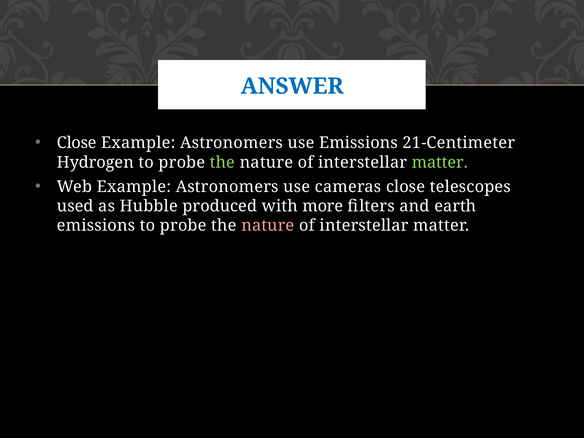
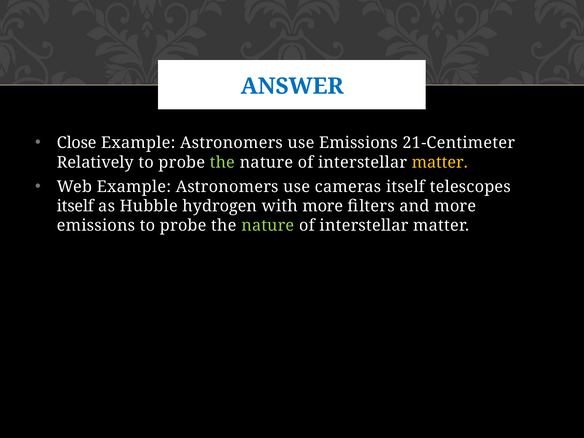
Hydrogen: Hydrogen -> Relatively (95, 162)
matter colour: light green -> yellow (440, 162)
cameras close: close -> itself (406, 187)
used: used -> itself (75, 206)
produced: produced -> hydrogen (220, 206)
and earth: earth -> more (455, 206)
nature colour: pink -> light green (268, 226)
